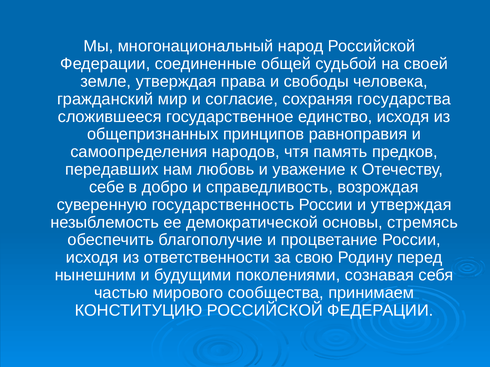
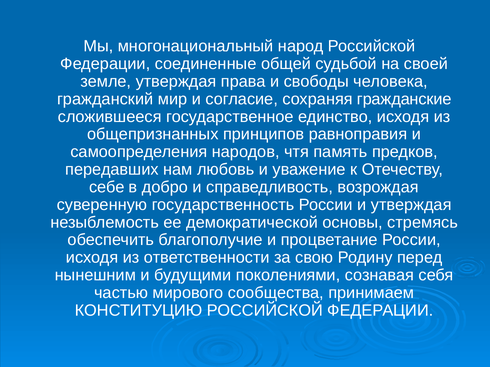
государства: государства -> гражданские (404, 99)
